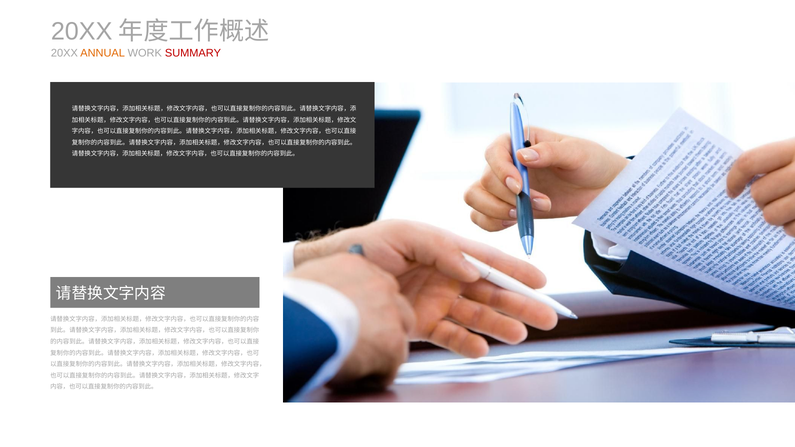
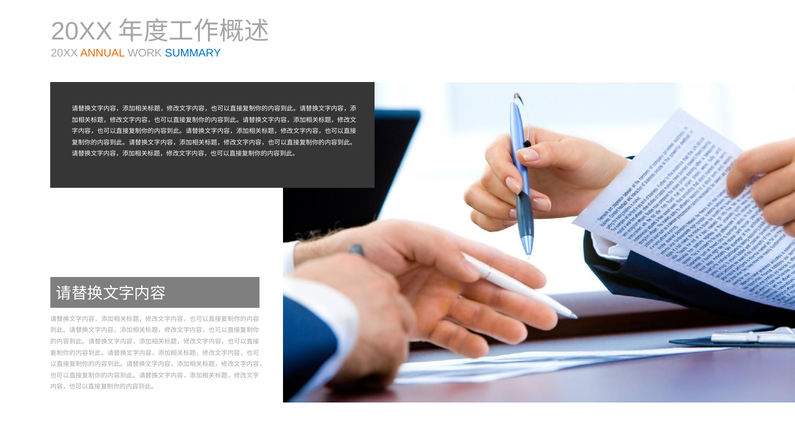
SUMMARY colour: red -> blue (193, 53)
